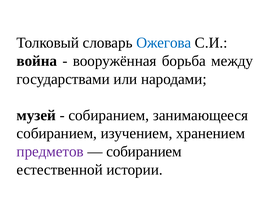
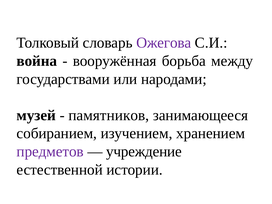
Ожегова colour: blue -> purple (164, 43)
собиранием: собиранием -> памятников (109, 115)
собиранием: собиранием -> учреждение (144, 152)
